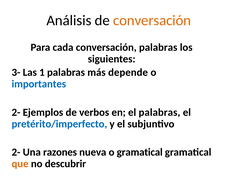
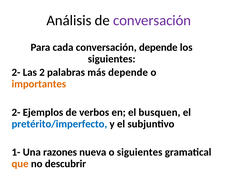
conversación colour: orange -> purple (152, 20)
conversación palabras: palabras -> depende (158, 47)
3-: 3- -> 2- (16, 72)
1: 1 -> 2 (42, 72)
importantes colour: blue -> orange (39, 84)
el palabras: palabras -> busquen (159, 112)
2-: 2- -> 1- (16, 152)
o gramatical: gramatical -> siguientes (140, 152)
